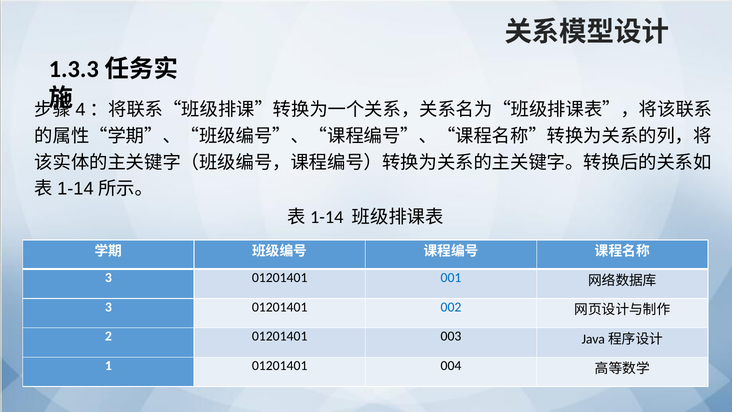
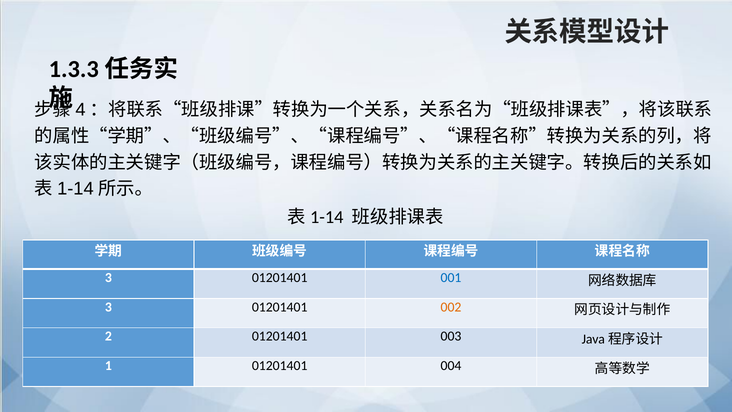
002 colour: blue -> orange (451, 307)
